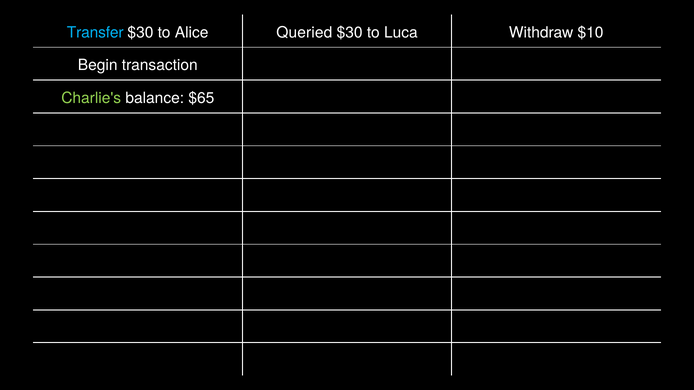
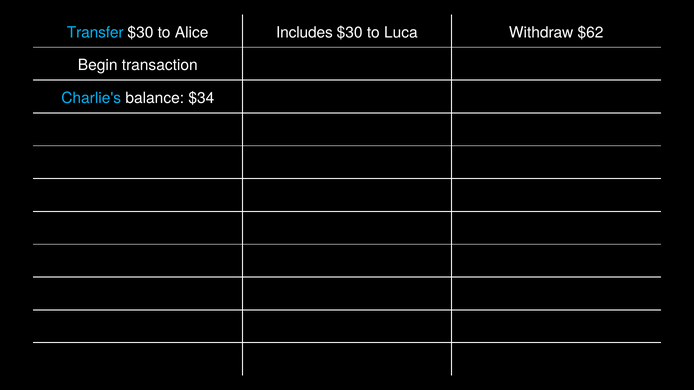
Queried: Queried -> Includes (304, 32)
$10: $10 -> $62 (590, 32)
Charlie's colour: light green -> light blue (91, 98)
$65: $65 -> $34 (201, 98)
